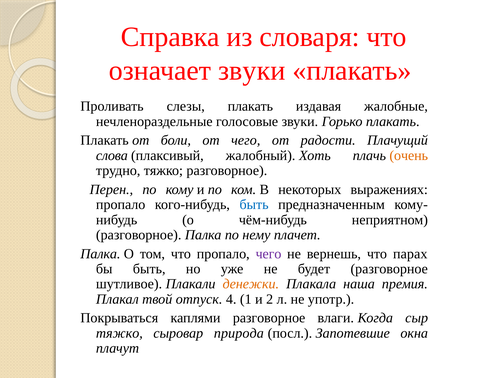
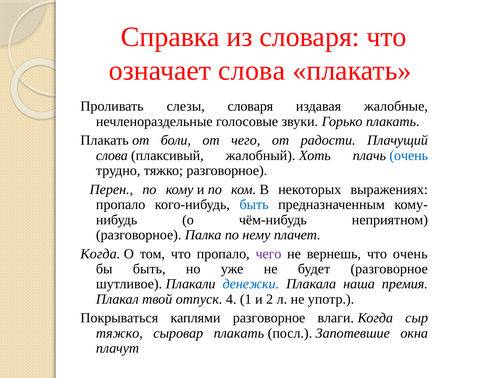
означает звуки: звуки -> слова (252, 71)
слезы плакать: плакать -> словаря (250, 106)
очень colour: orange -> blue (409, 155)
Палка: Палка -> Когда (100, 254)
что парах: парах -> очень (410, 254)
денежки colour: orange -> blue (251, 284)
сыровар природа: природа -> плакать (239, 333)
